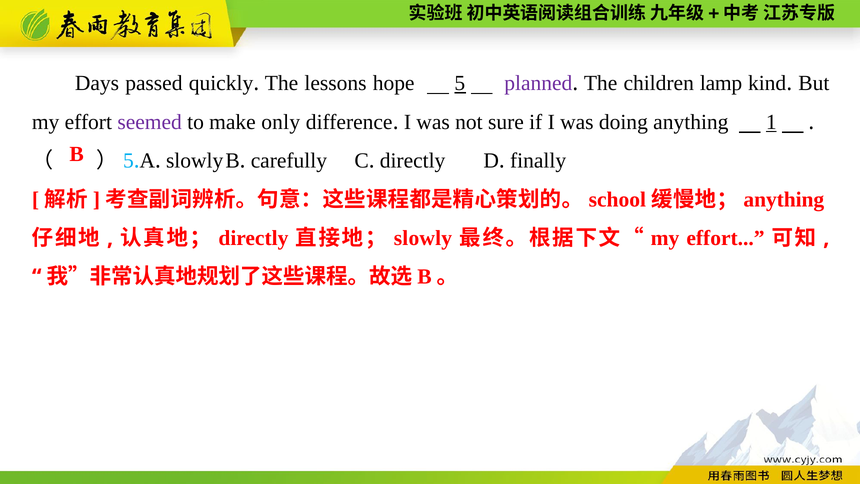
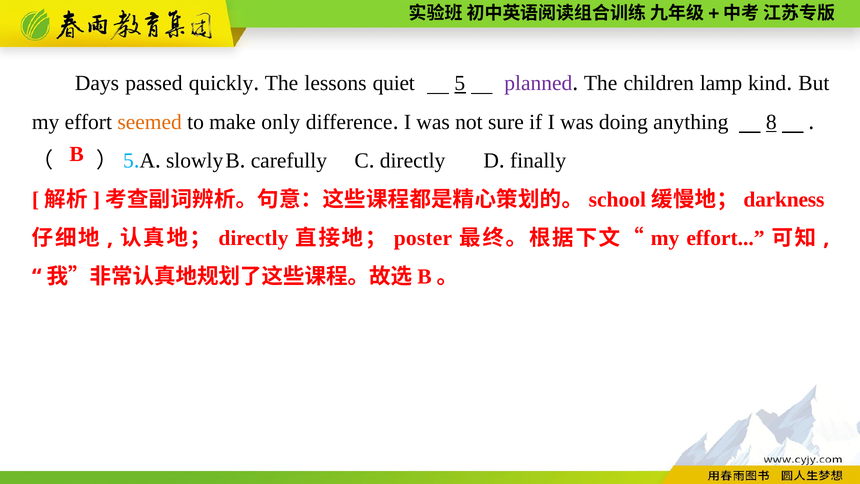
hope: hope -> quiet (394, 83)
seemed colour: purple -> orange (150, 122)
1: 1 -> 8 (771, 122)
anything: anything -> darkness (784, 199)
slowly: slowly -> poster (423, 238)
